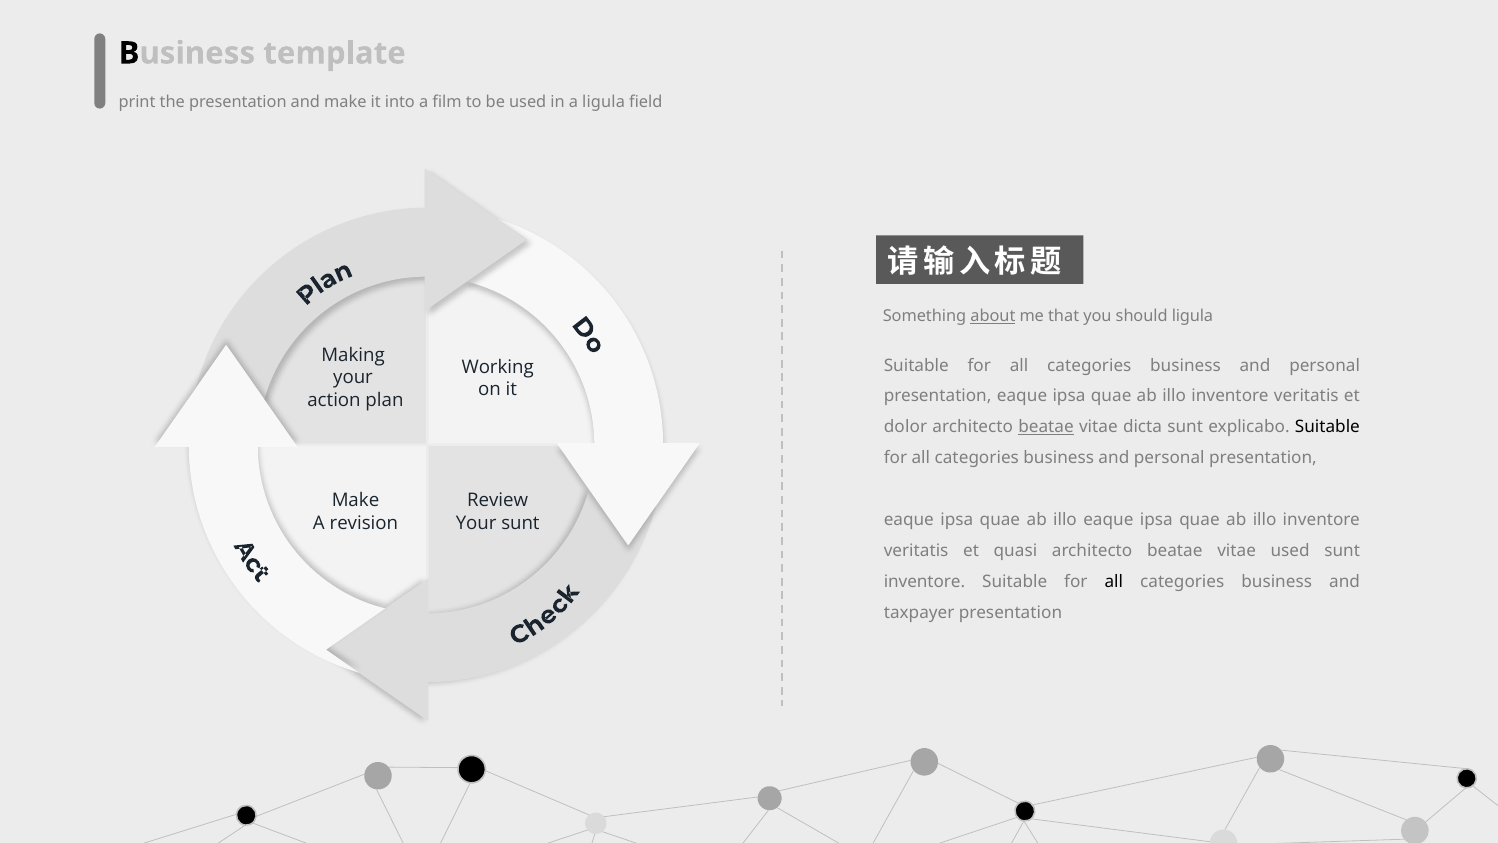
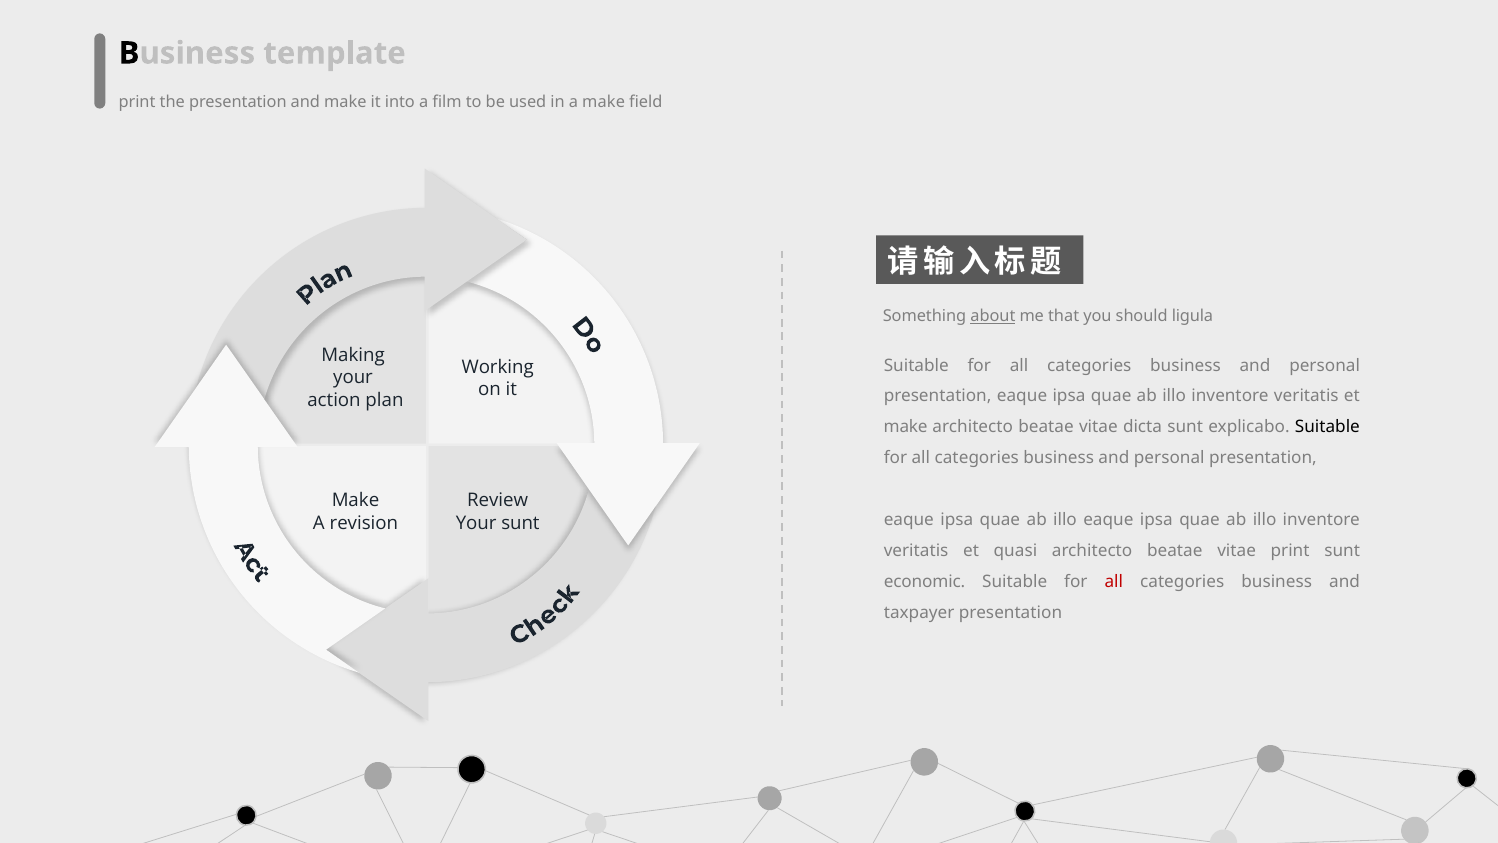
a ligula: ligula -> make (604, 102)
dolor: dolor -> make (906, 427)
beatae underline: present -> none (1046, 427)
vitae used: used -> print (1290, 551)
inventore: inventore -> economic (925, 582)
all colour: black -> red (1114, 582)
